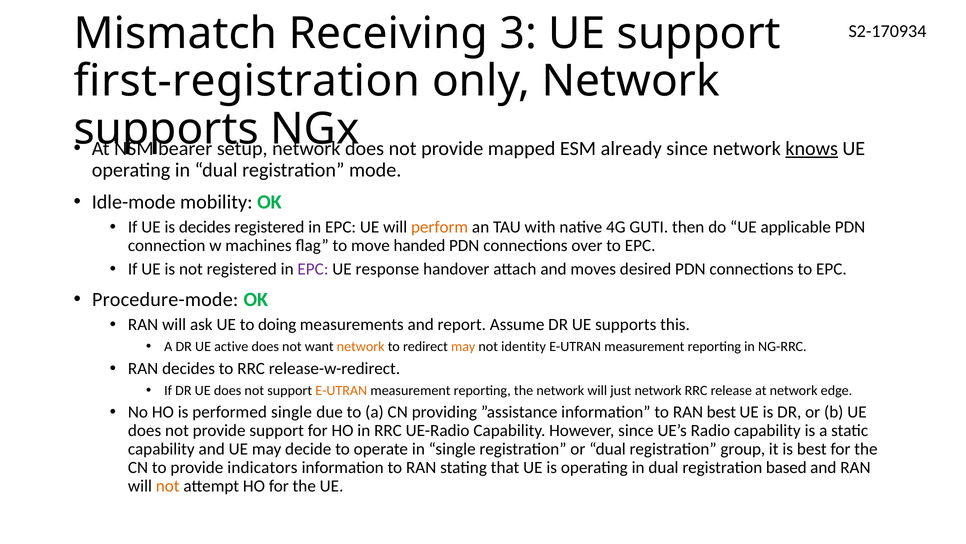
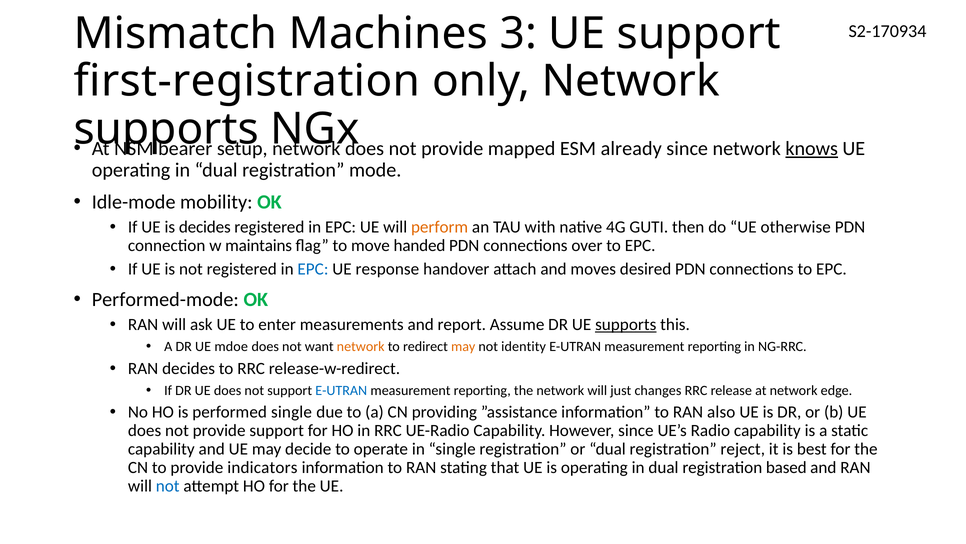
Receiving: Receiving -> Machines (388, 33)
applicable: applicable -> otherwise (796, 227)
machines: machines -> maintains (259, 245)
EPC colour: purple -> blue (313, 269)
Procedure-mode: Procedure-mode -> Performed-mode (165, 299)
doing: doing -> enter (277, 324)
supports underline: none -> present (626, 324)
active: active -> mdoe (231, 346)
E-UTRAN colour: orange -> blue (341, 390)
just network: network -> changes (658, 390)
RAN best: best -> also (721, 412)
group: group -> reject (743, 449)
not colour: orange -> blue (168, 486)
